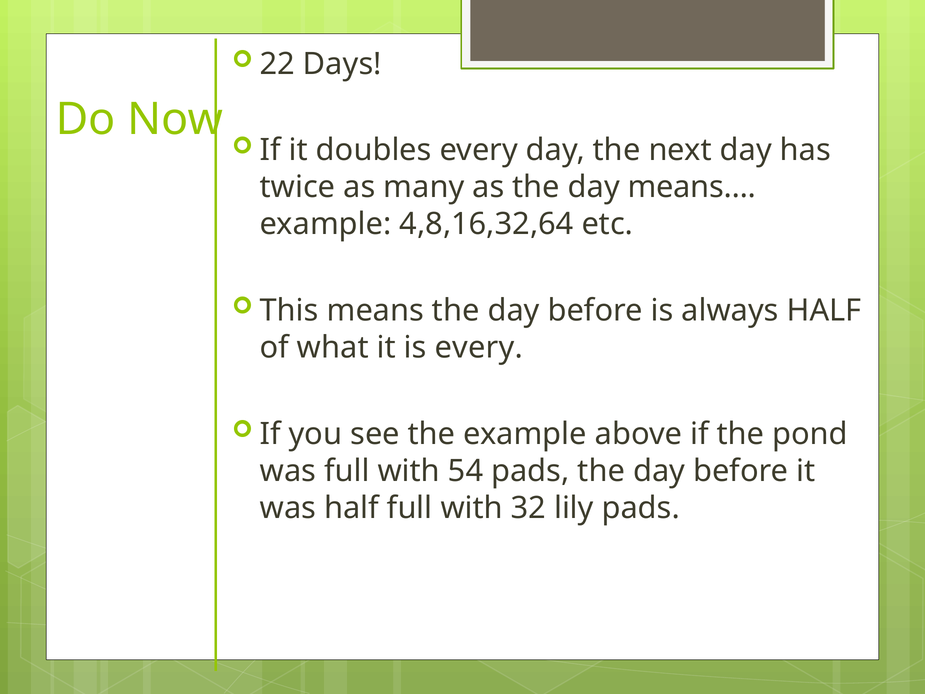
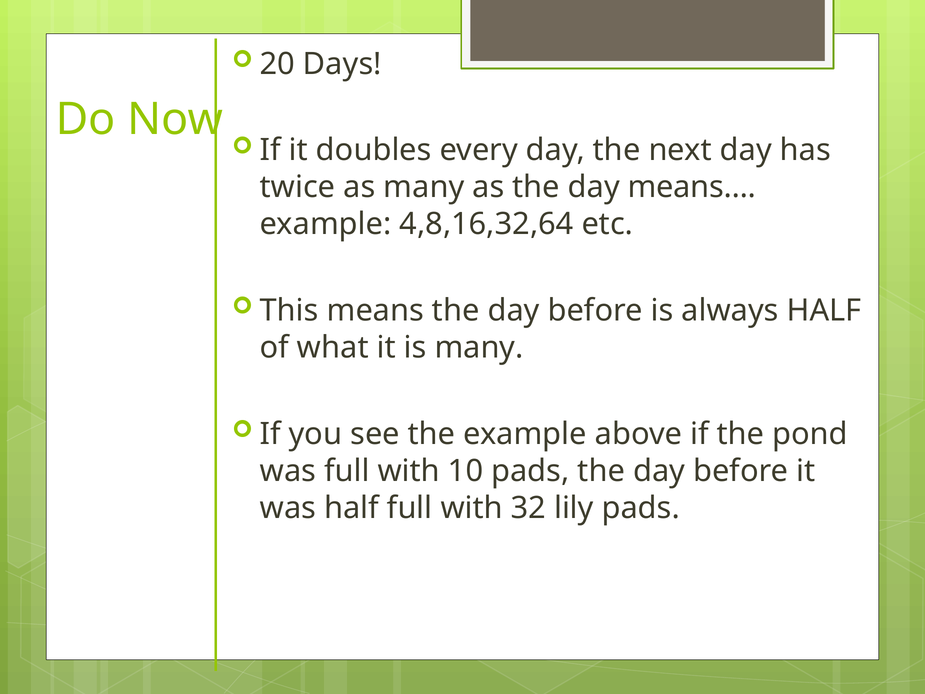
22: 22 -> 20 (277, 64)
is every: every -> many (479, 347)
54: 54 -> 10 (466, 471)
